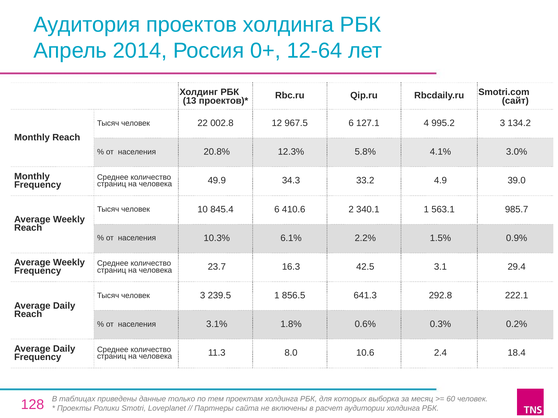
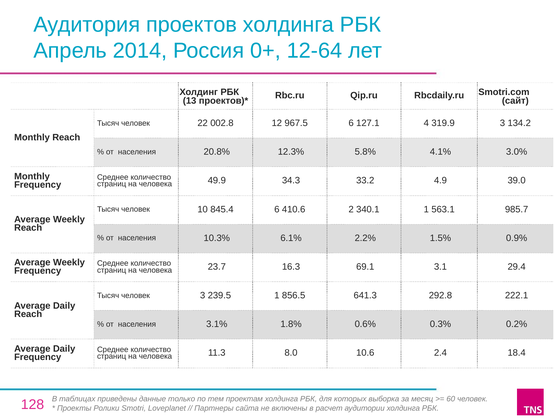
995.2: 995.2 -> 319.9 (443, 123)
42.5: 42.5 -> 69.1 (365, 267)
